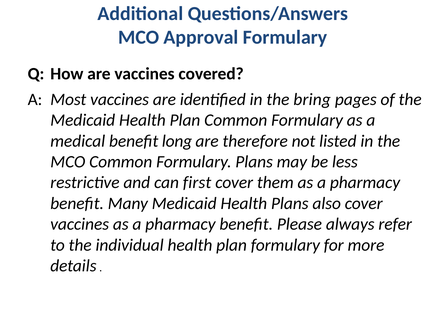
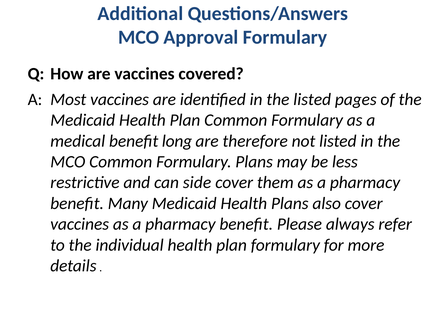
the bring: bring -> listed (312, 100)
first: first -> side (197, 183)
